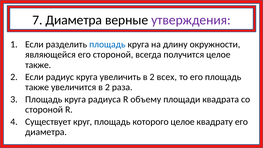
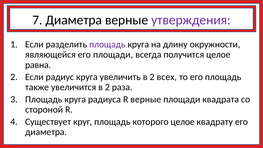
площадь colour: blue -> purple (107, 44)
его стороной: стороной -> площади (113, 55)
также: также -> равна (38, 65)
R объему: объему -> верные (146, 99)
